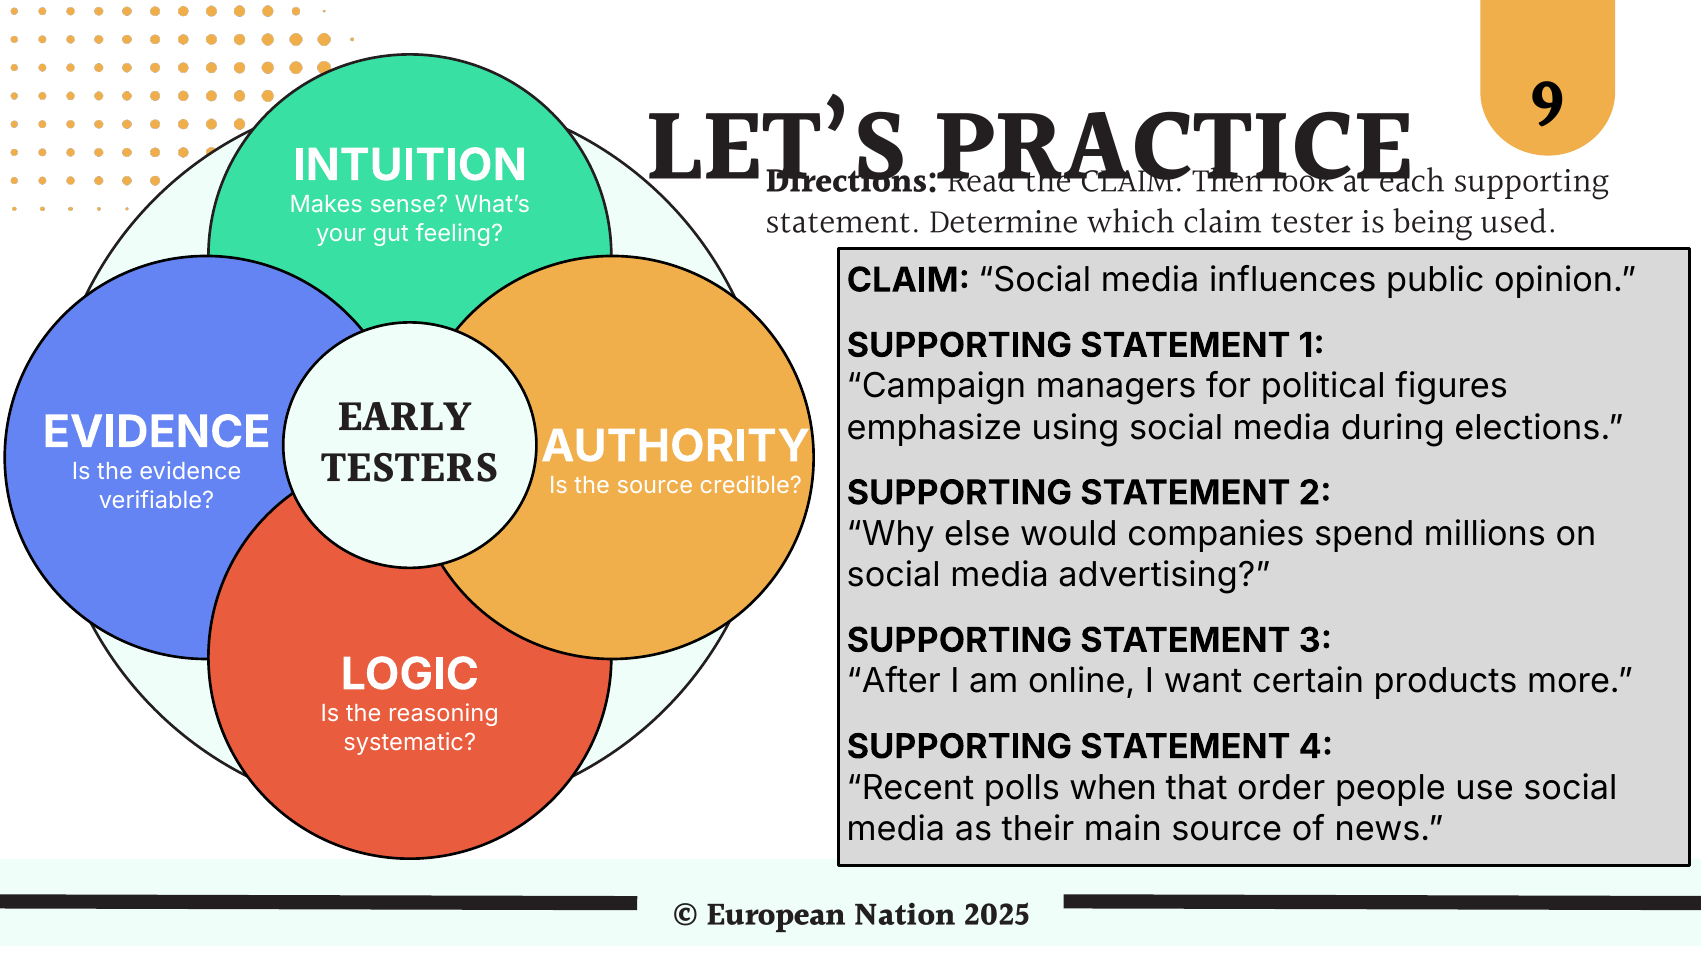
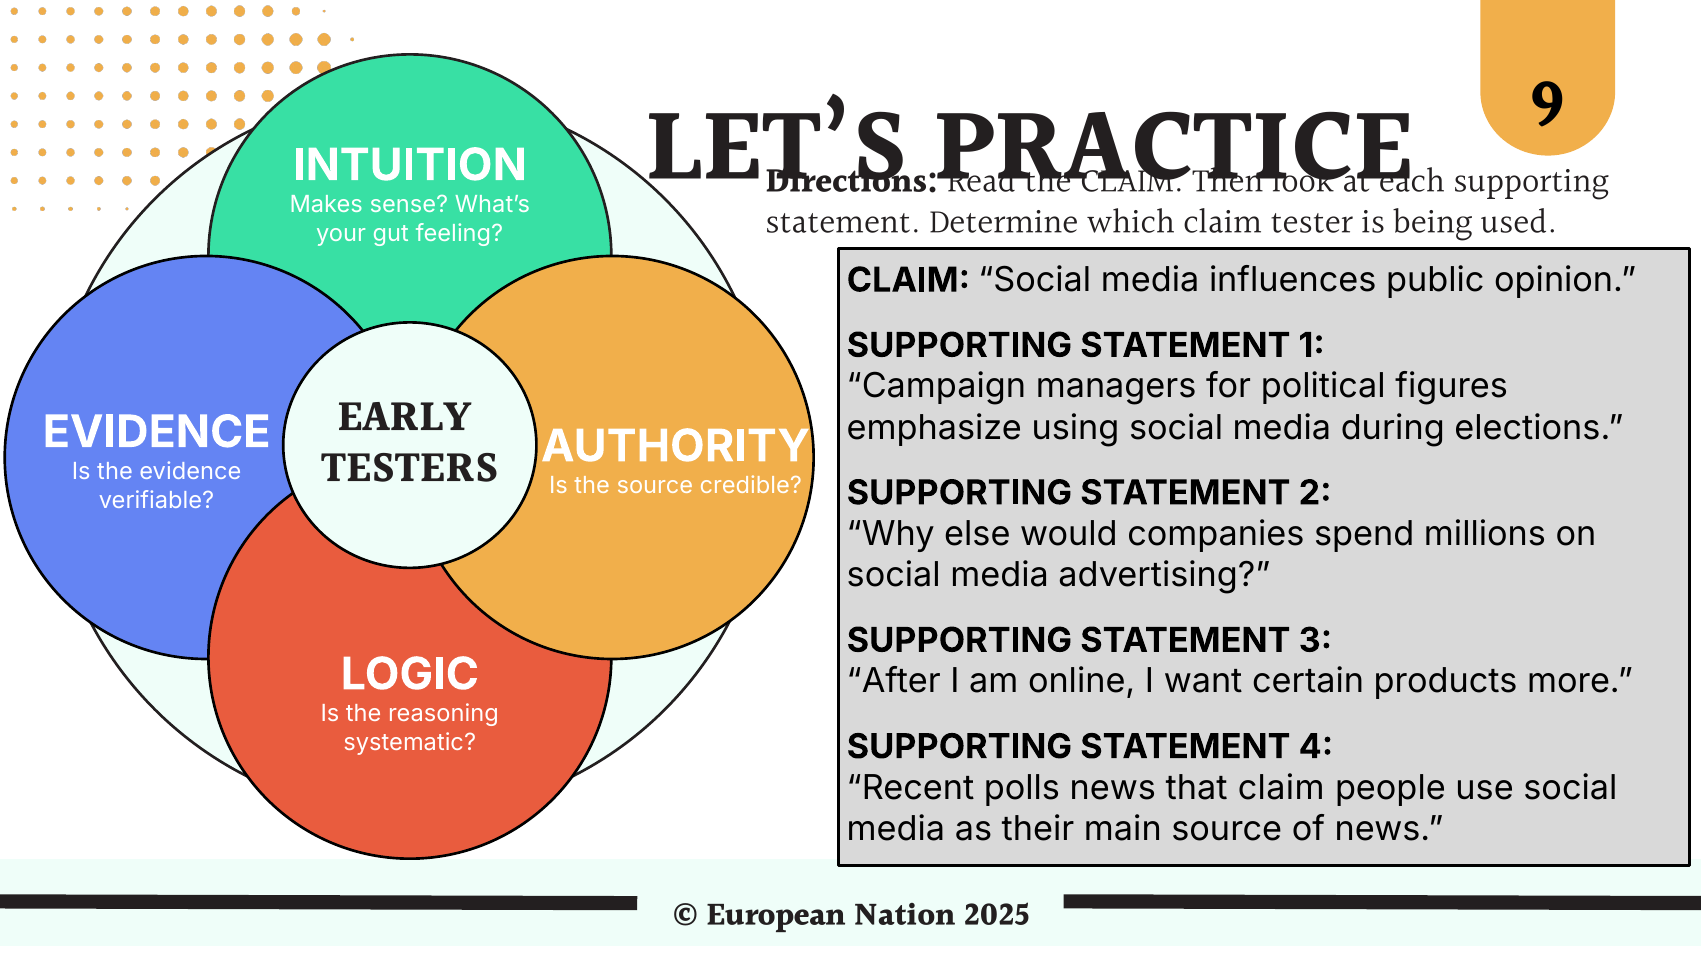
polls when: when -> news (1113, 788)
that order: order -> claim (1281, 788)
